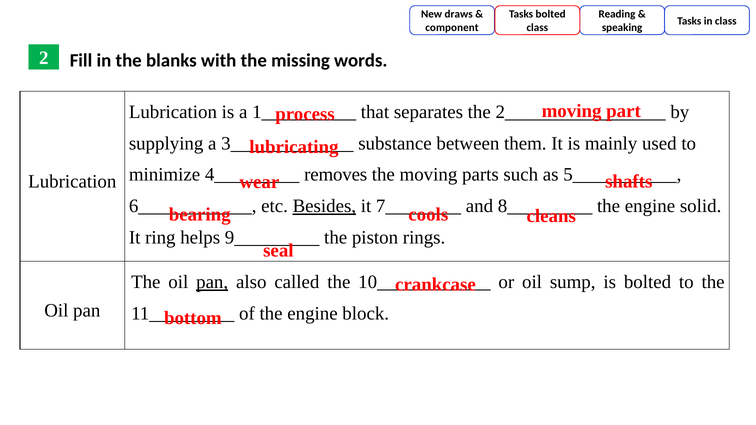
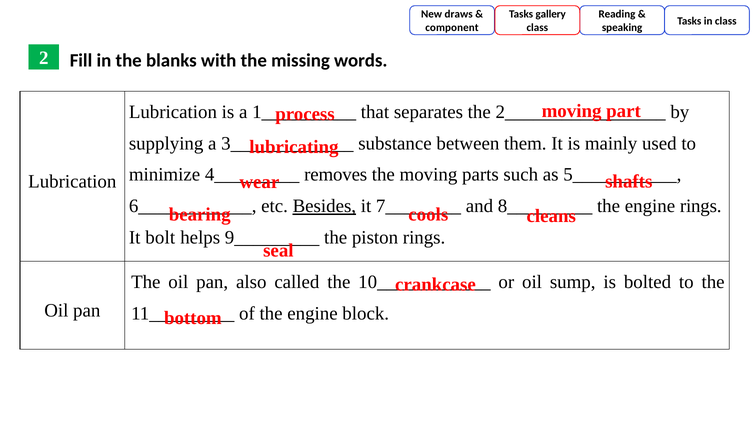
Tasks bolted: bolted -> gallery (551, 14)
engine solid: solid -> rings (701, 206)
ring: ring -> bolt (160, 238)
pan underline: present -> none (212, 282)
